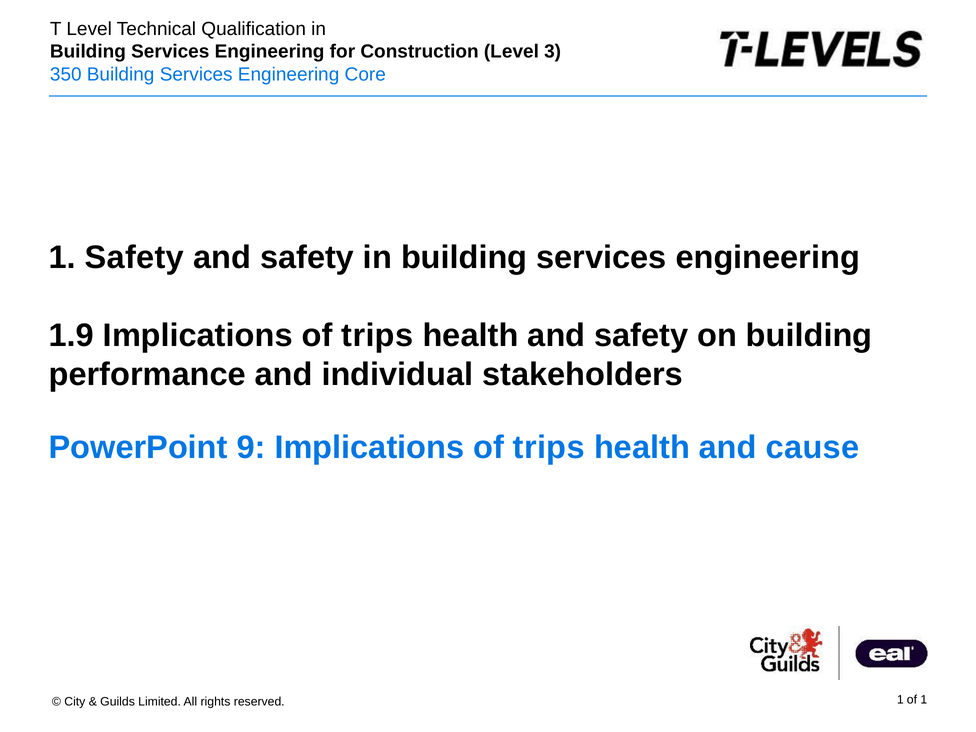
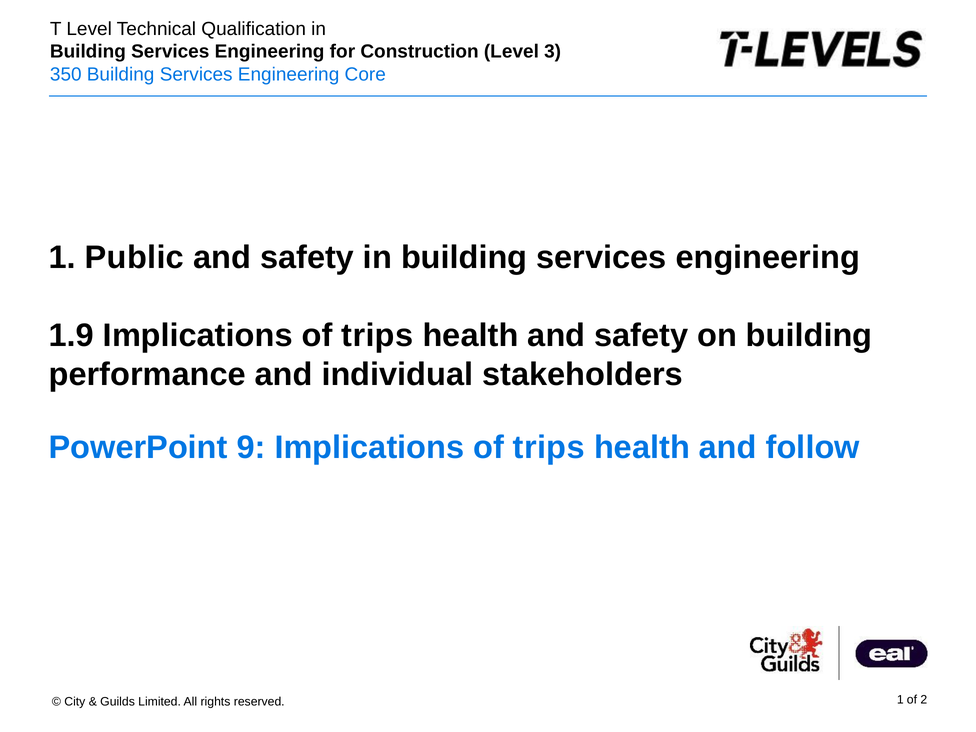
1 Safety: Safety -> Public (134, 258)
cause: cause -> follow (813, 447)
of 1: 1 -> 2 (924, 700)
